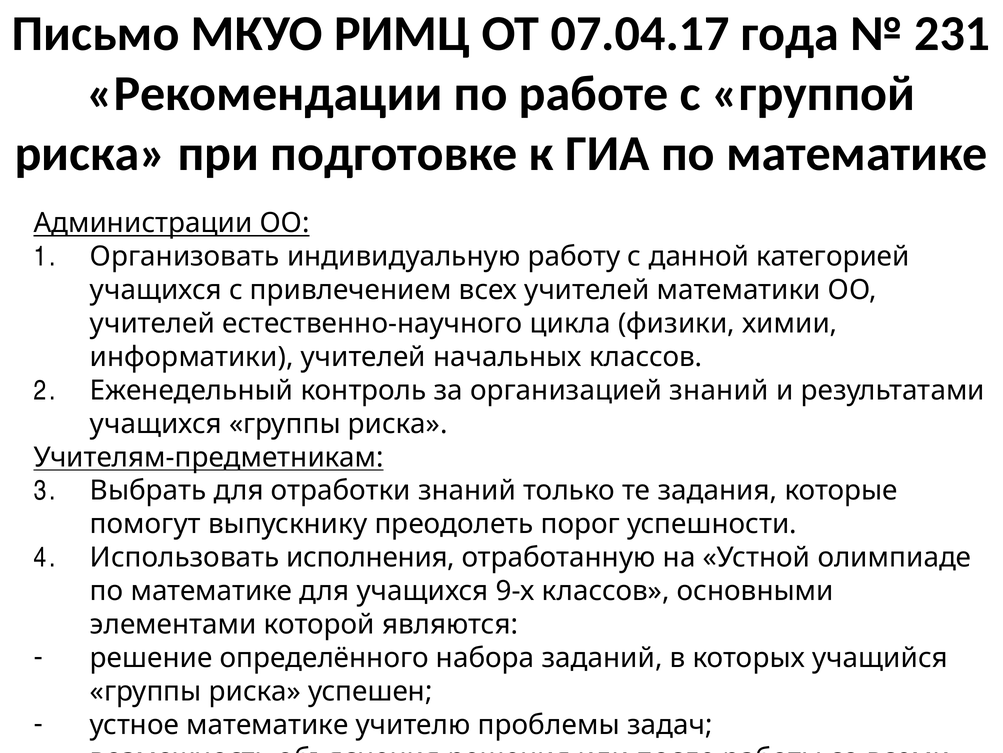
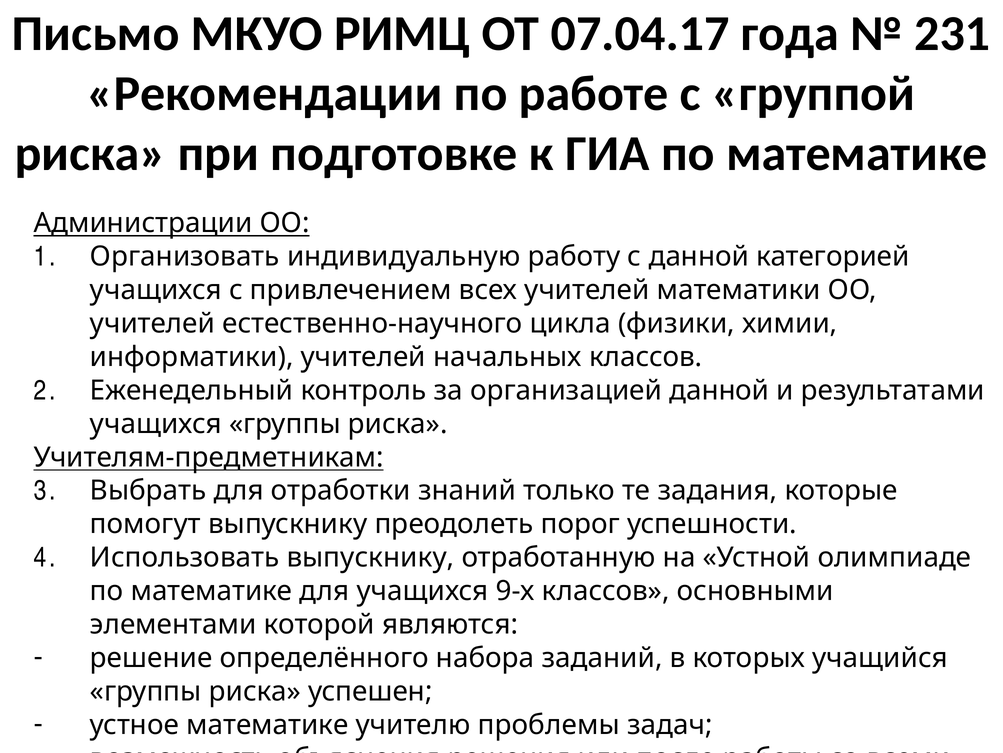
организацией знаний: знаний -> данной (719, 390)
Использовать исполнения: исполнения -> выпускнику (370, 557)
